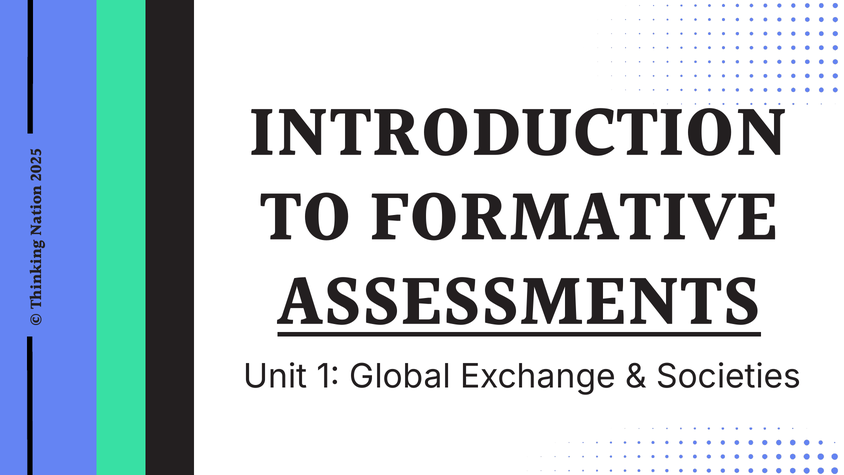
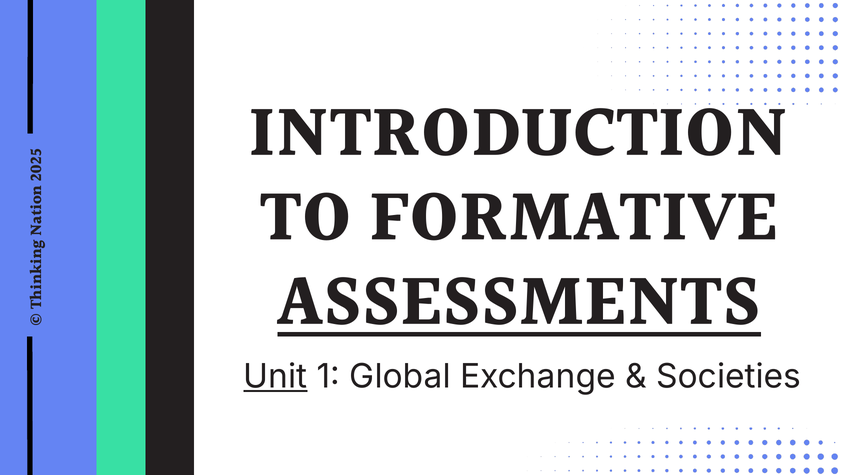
Unit underline: none -> present (275, 376)
